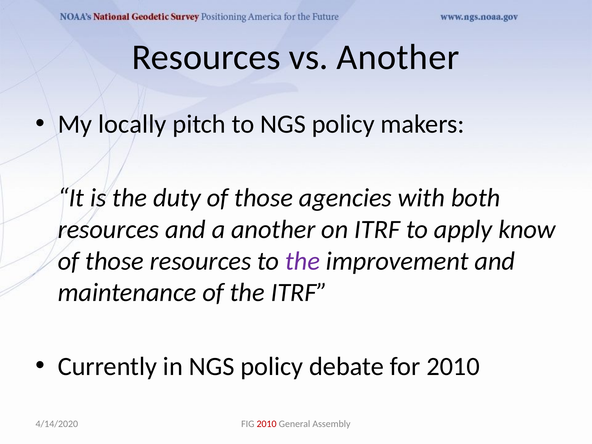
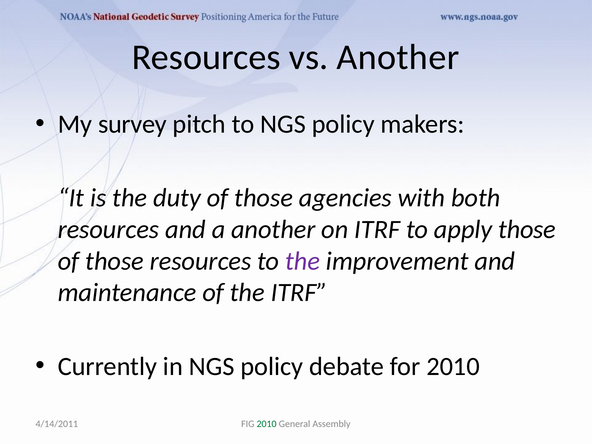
locally: locally -> survey (132, 124)
apply know: know -> those (527, 229)
4/14/2020: 4/14/2020 -> 4/14/2011 (57, 424)
2010 colour: red -> green (267, 424)
